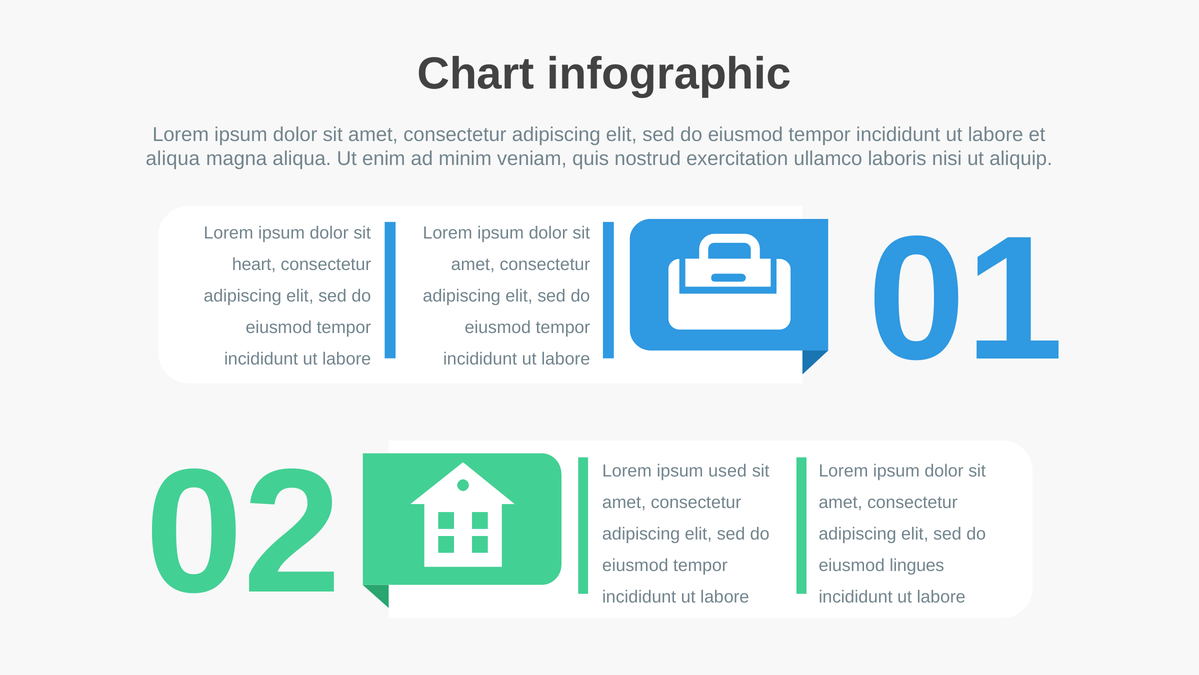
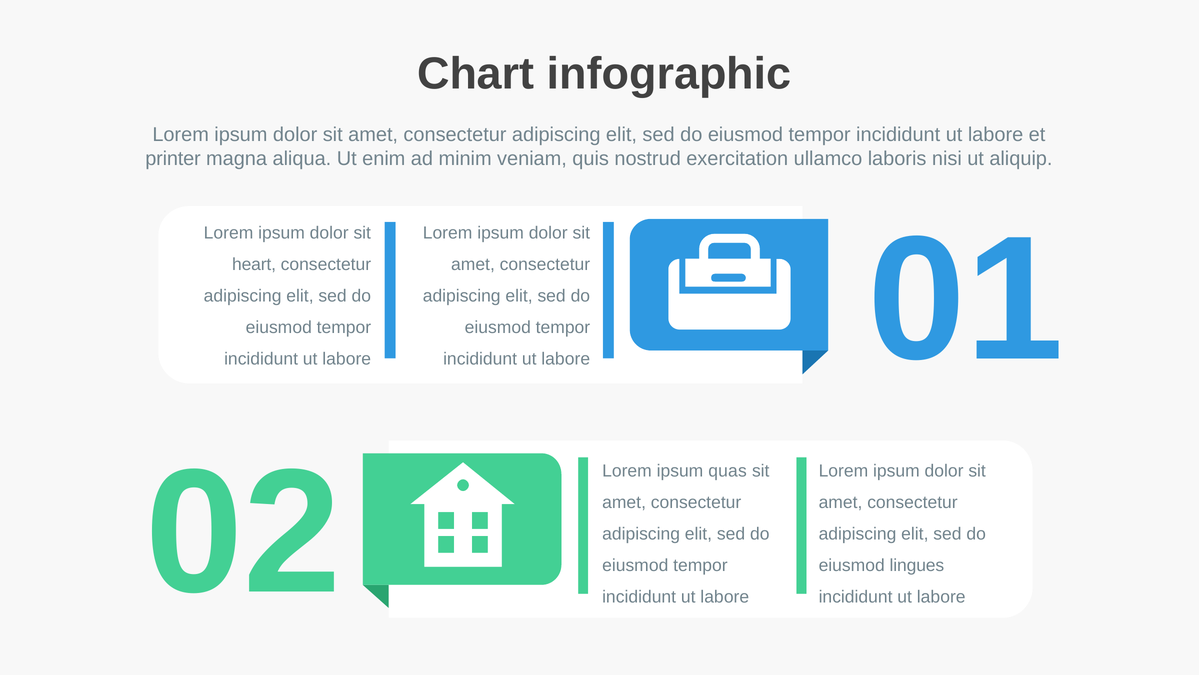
aliqua: aliqua -> printer (173, 158)
used: used -> quas (728, 471)
